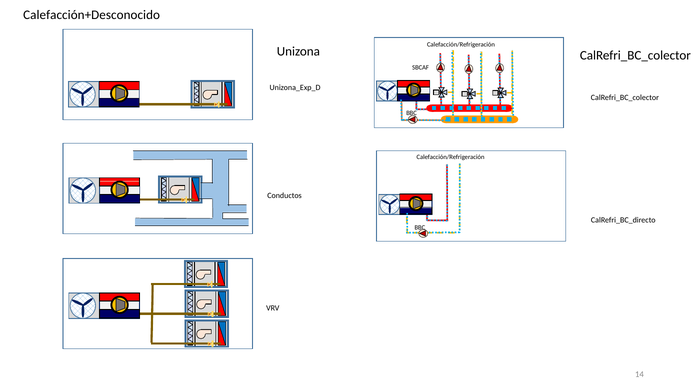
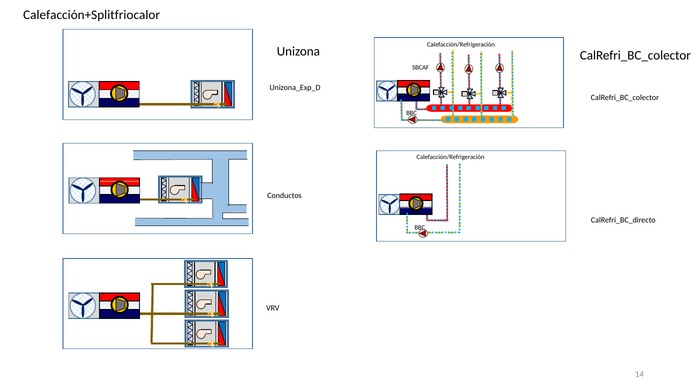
Calefacción+Desconocido: Calefacción+Desconocido -> Calefacción+Splitfriocalor (92, 15)
